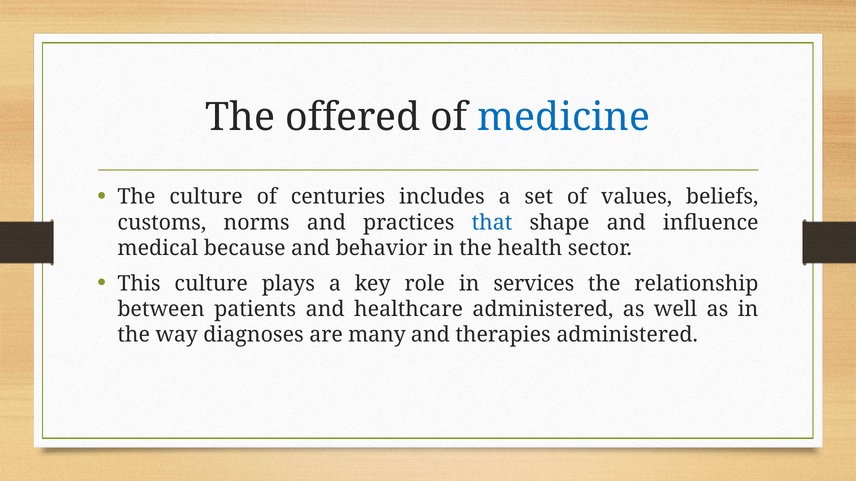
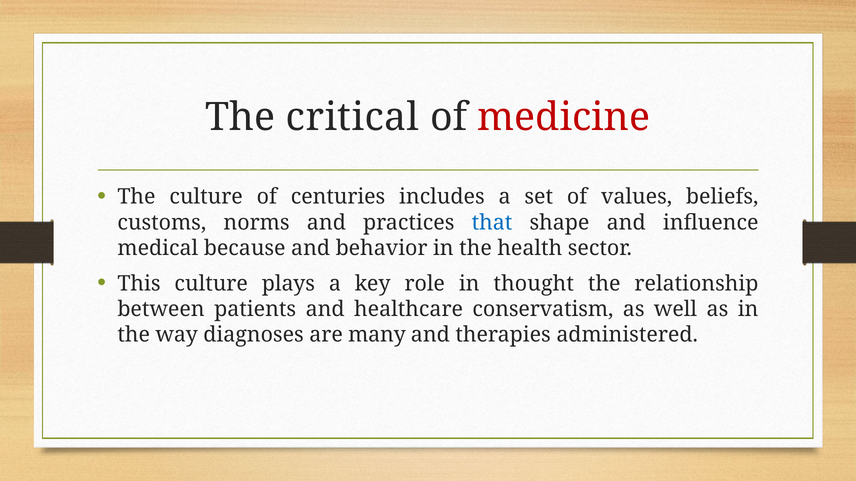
offered: offered -> critical (352, 117)
medicine colour: blue -> red (564, 117)
services: services -> thought (534, 284)
healthcare administered: administered -> conservatism (543, 309)
